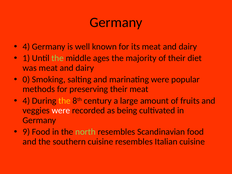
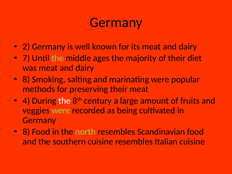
4: 4 -> 2 (26, 47)
1: 1 -> 7 (26, 58)
0: 0 -> 8 (26, 79)
the colour: yellow -> white (65, 101)
were colour: white -> light green (61, 110)
9: 9 -> 8 (26, 132)
